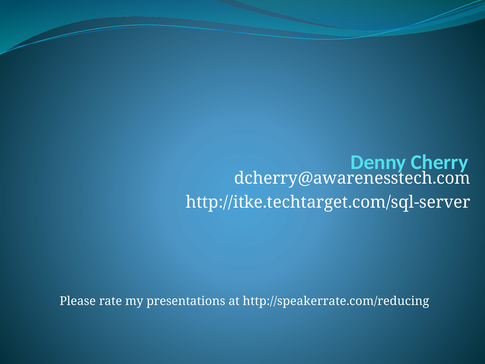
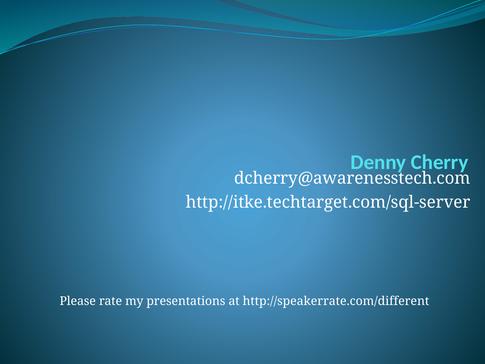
http://speakerrate.com/reducing: http://speakerrate.com/reducing -> http://speakerrate.com/different (336, 301)
